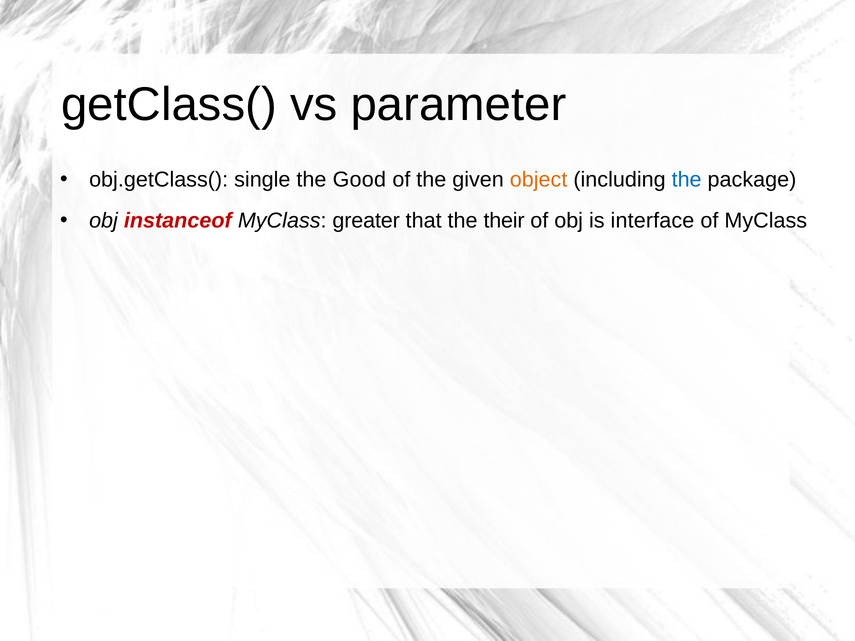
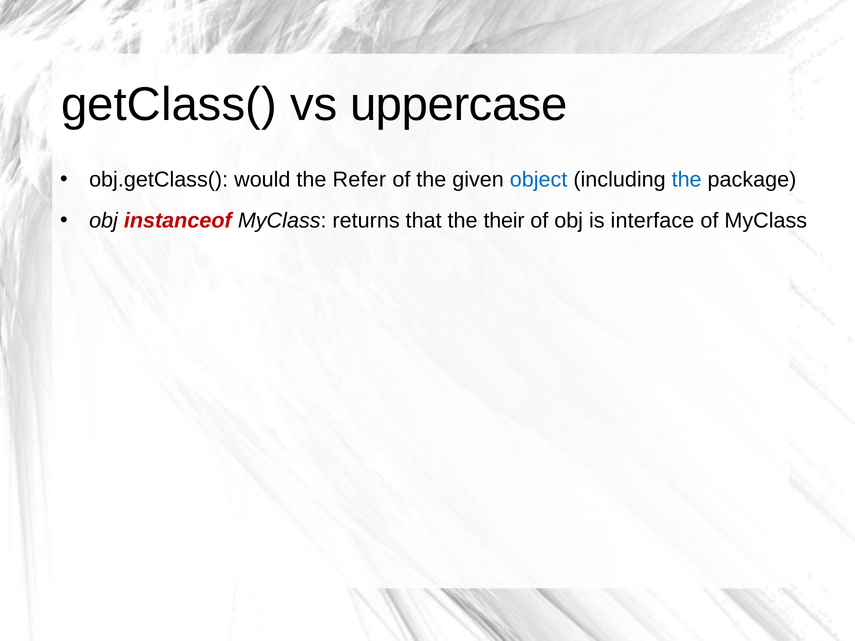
parameter: parameter -> uppercase (459, 105)
single: single -> would (262, 180)
Good: Good -> Refer (359, 180)
object colour: orange -> blue (539, 180)
greater: greater -> returns (366, 221)
